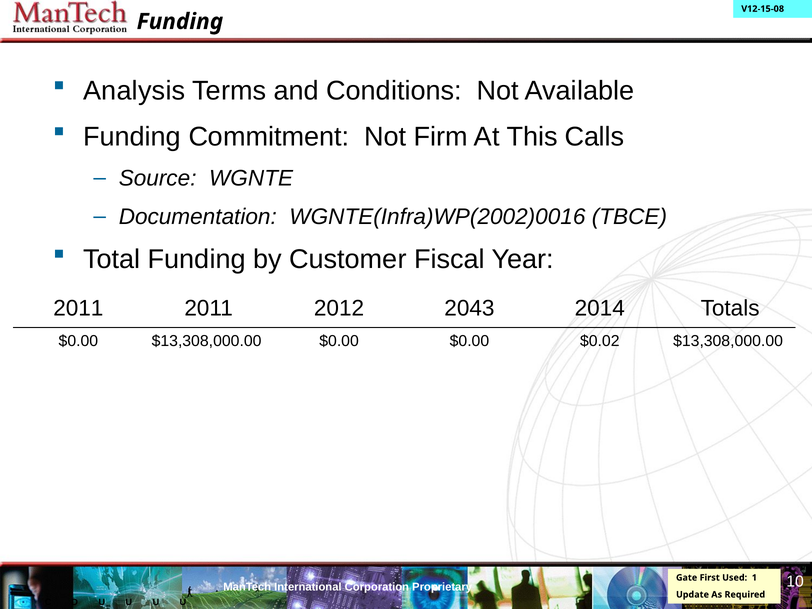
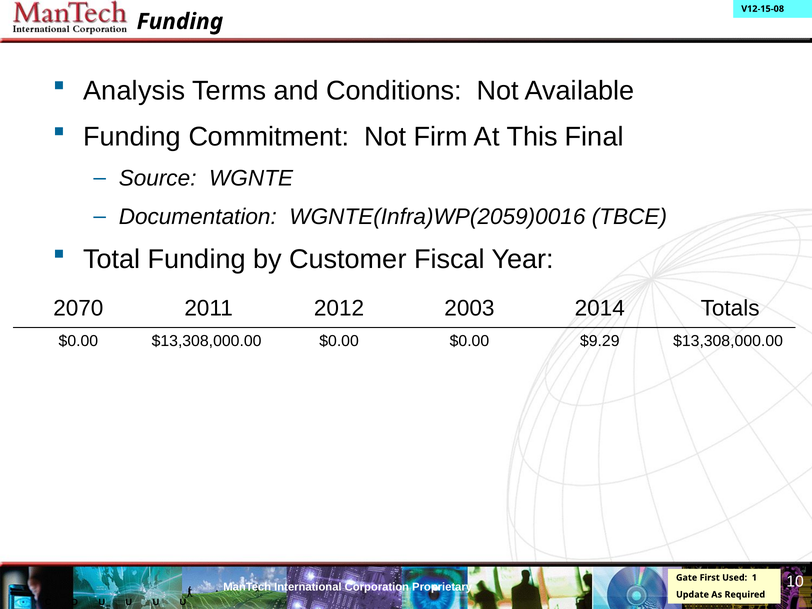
Calls: Calls -> Final (594, 137)
WGNTE(Infra)WP(2002)0016: WGNTE(Infra)WP(2002)0016 -> WGNTE(Infra)WP(2059)0016 (437, 217)
2011: 2011 -> 2070 (78, 308)
2043: 2043 -> 2003 (469, 308)
$0.02: $0.02 -> $9.29 (600, 341)
